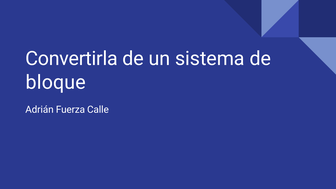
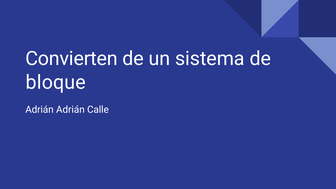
Convertirla: Convertirla -> Convierten (71, 59)
Adrián Fuerza: Fuerza -> Adrián (70, 110)
